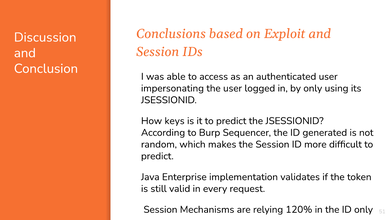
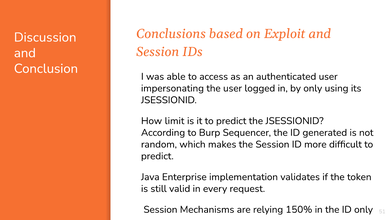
keys: keys -> limit (175, 121)
120%: 120% -> 150% (299, 209)
